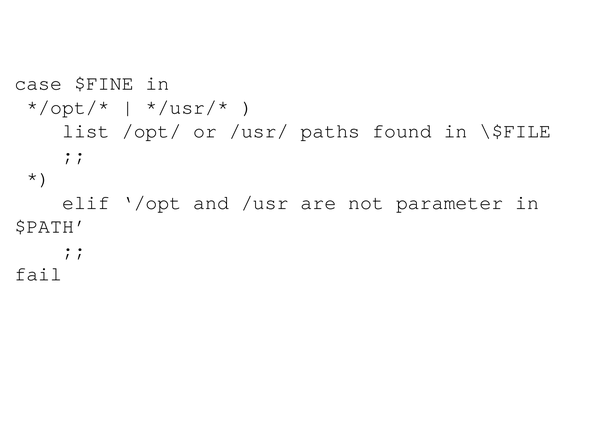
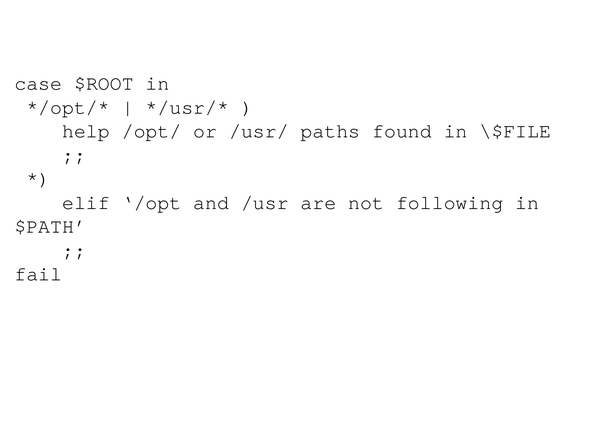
$FINE: $FINE -> $ROOT (104, 83)
list: list -> help (86, 131)
parameter: parameter -> following (450, 203)
